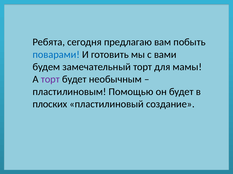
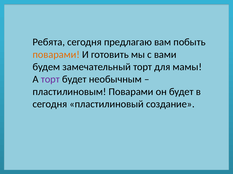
поварами colour: blue -> orange (56, 55)
пластилиновым Помощью: Помощью -> Поварами (131, 92)
плоских: плоских -> сегодня (50, 104)
